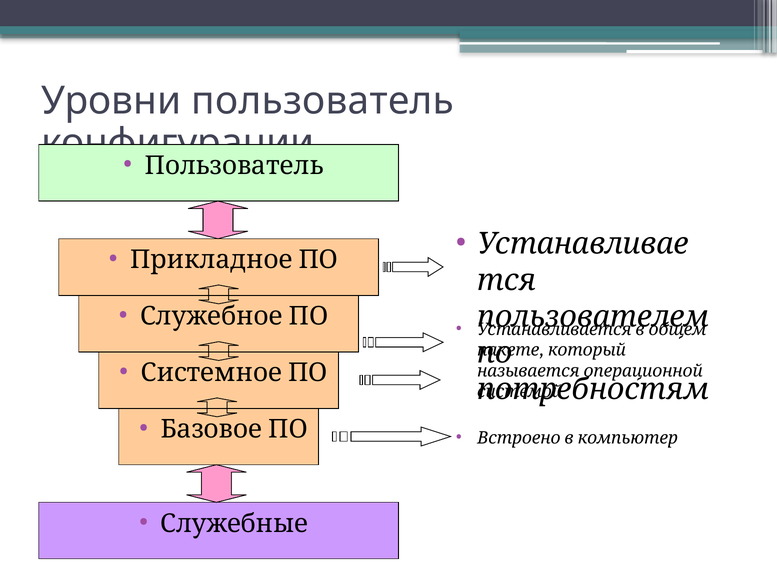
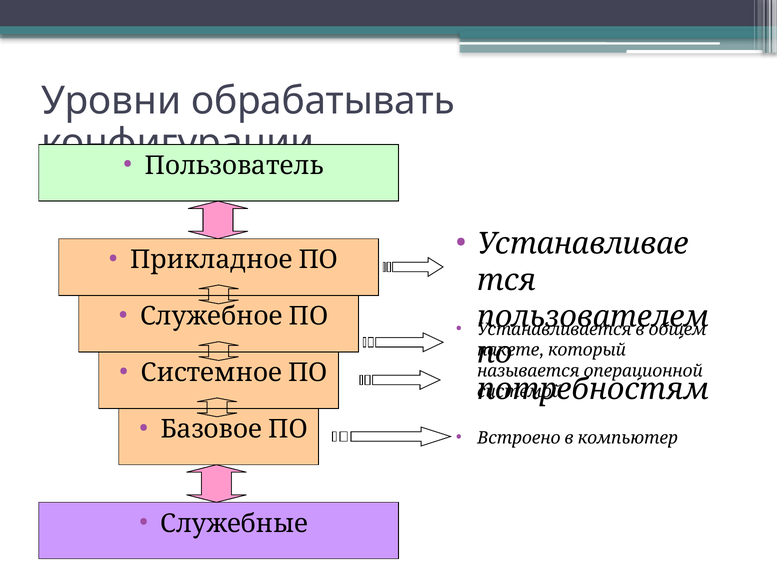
Уровни пользователь: пользователь -> обрабатывать (323, 101)
